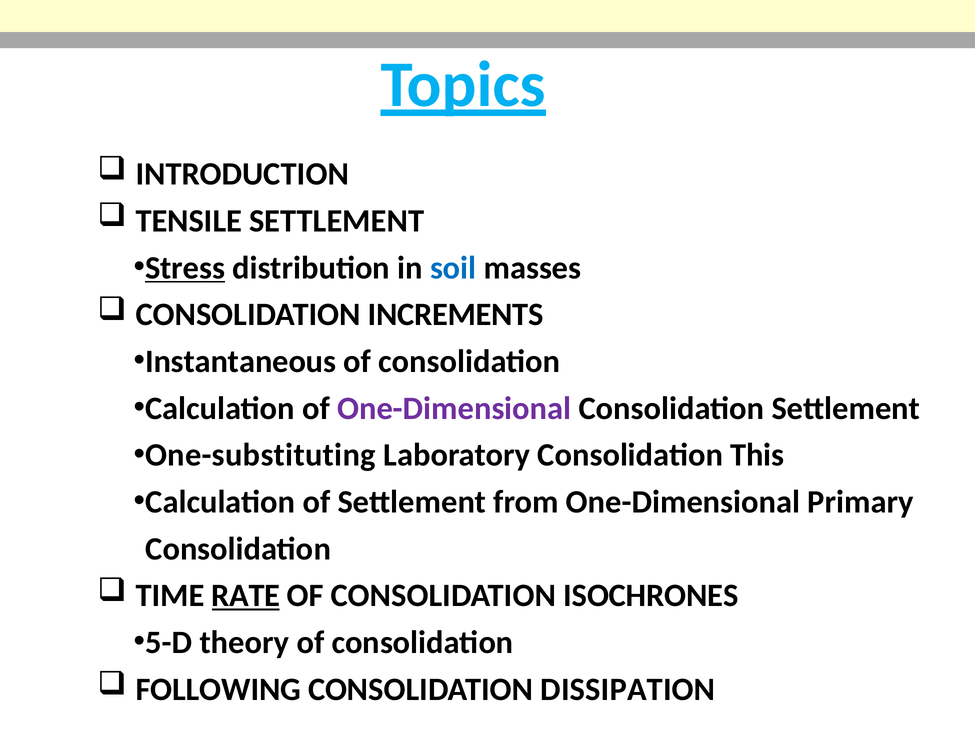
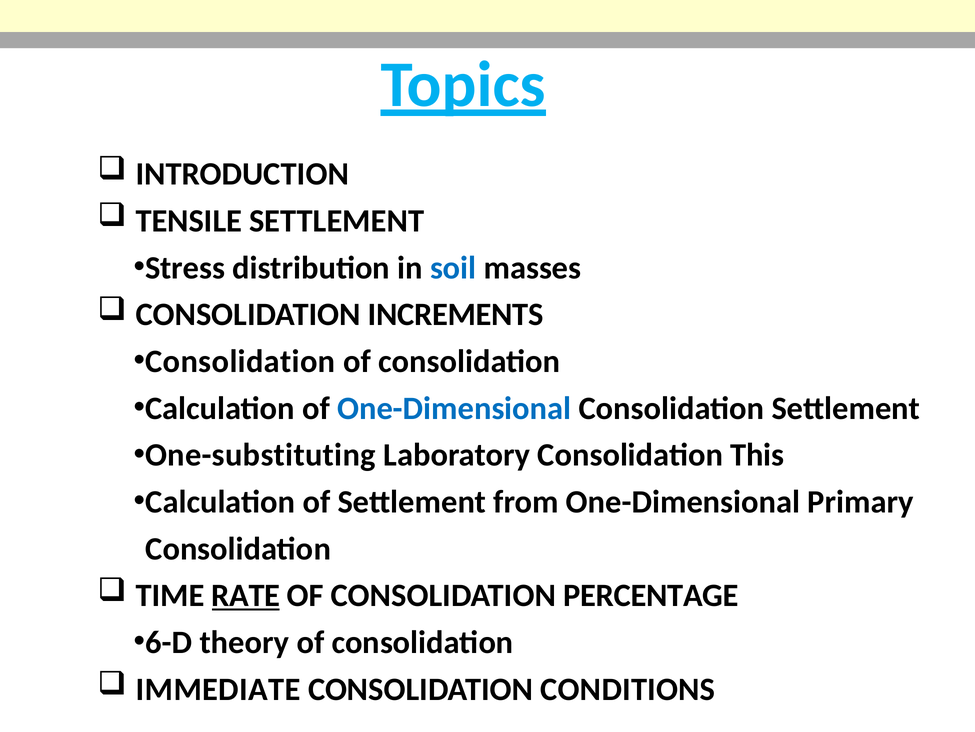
Stress underline: present -> none (185, 267)
Instantaneous: Instantaneous -> Consolidation (240, 361)
One-Dimensional colour: purple -> blue (454, 408)
ISOCHRONES: ISOCHRONES -> PERCENTAGE (651, 595)
5-D: 5-D -> 6-D (169, 642)
FOLLOWING: FOLLOWING -> IMMEDIATE (218, 689)
DISSIPATION: DISSIPATION -> CONDITIONS (628, 689)
